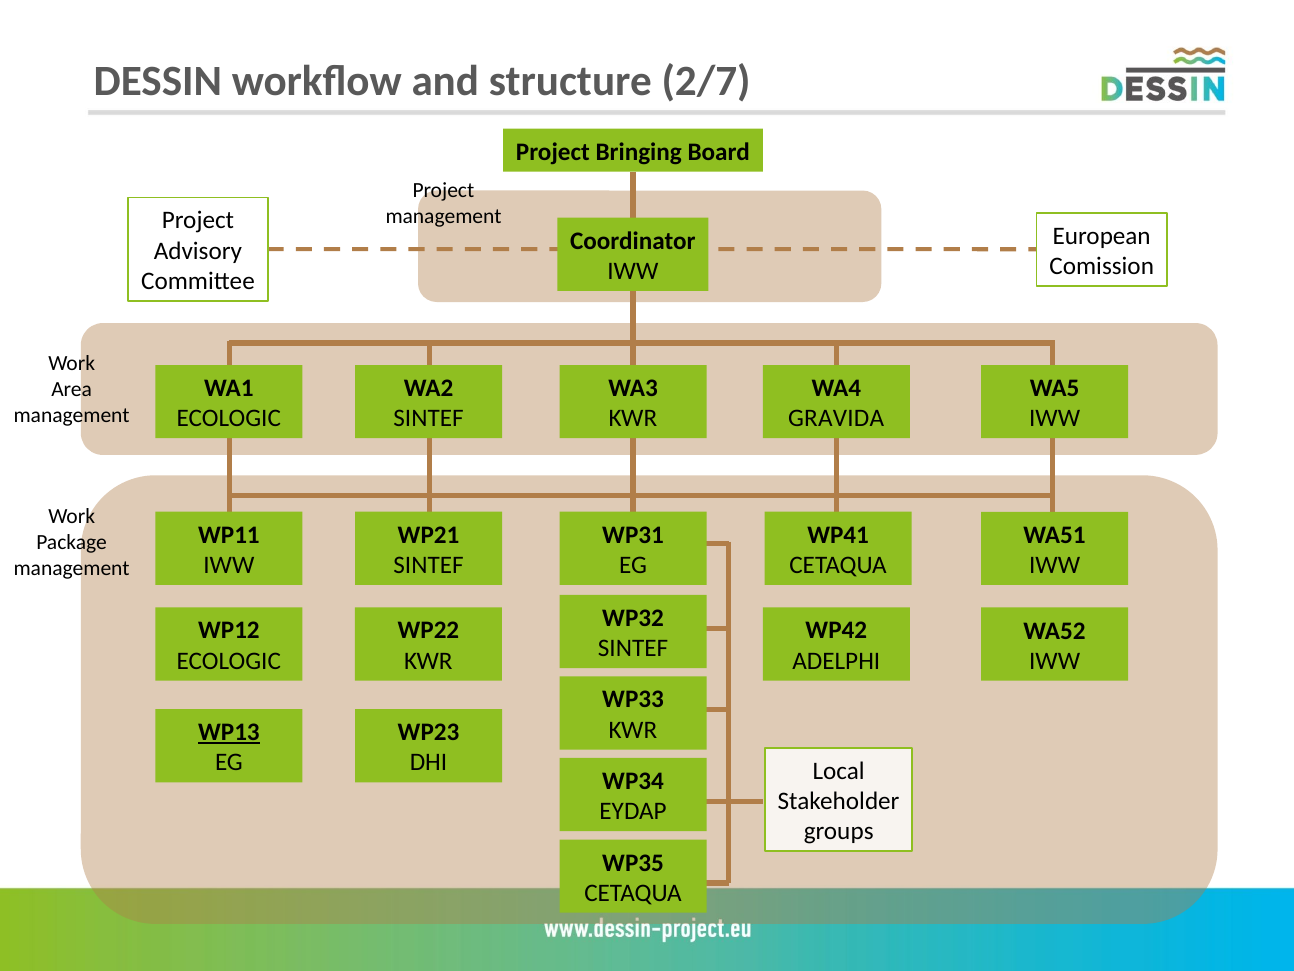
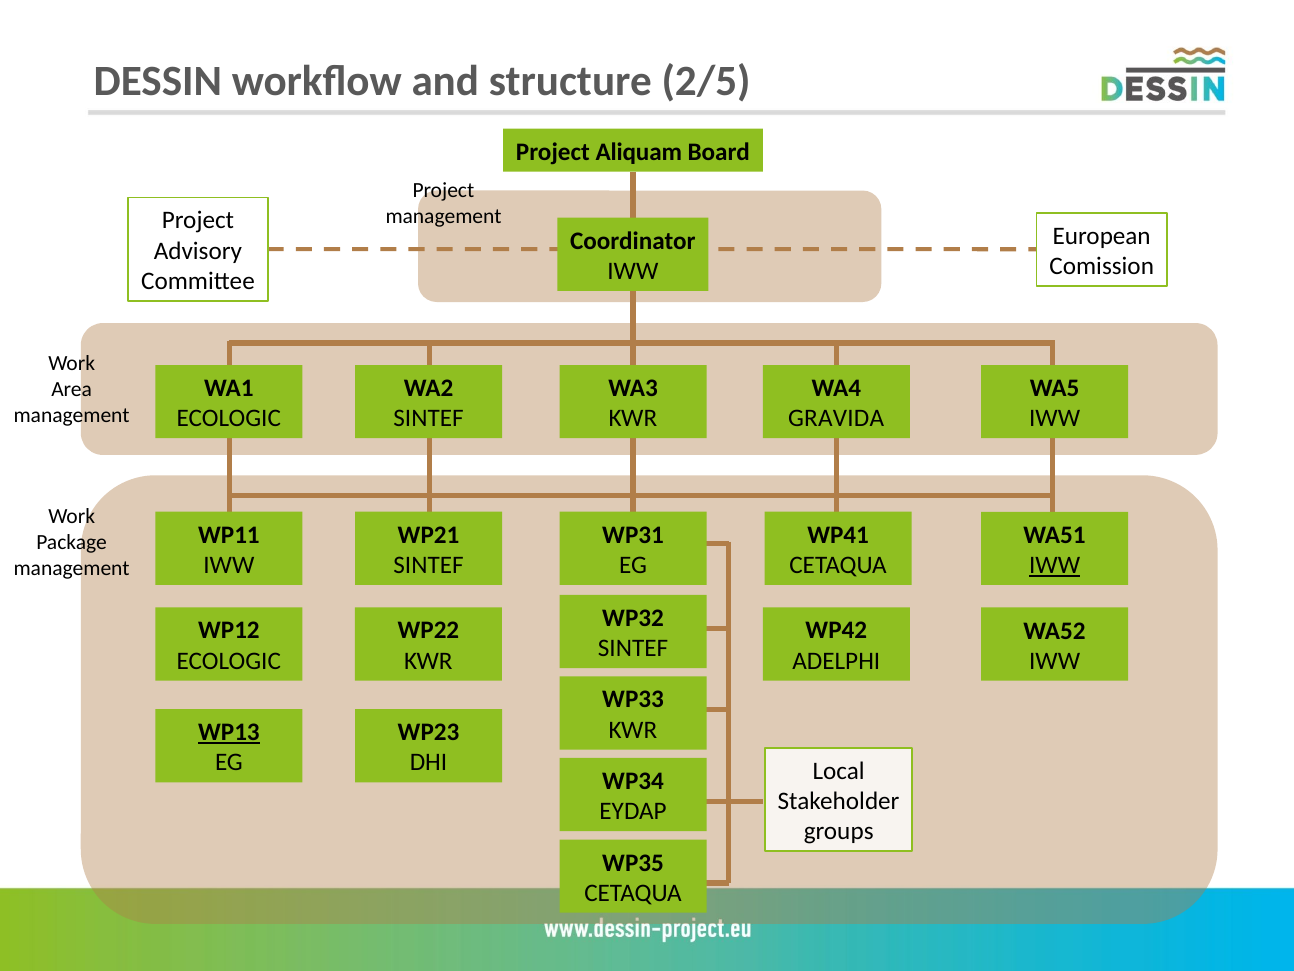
2/7: 2/7 -> 2/5 (706, 81)
Bringing: Bringing -> Aliquam (639, 152)
IWW underline: none -> present (1055, 565)
